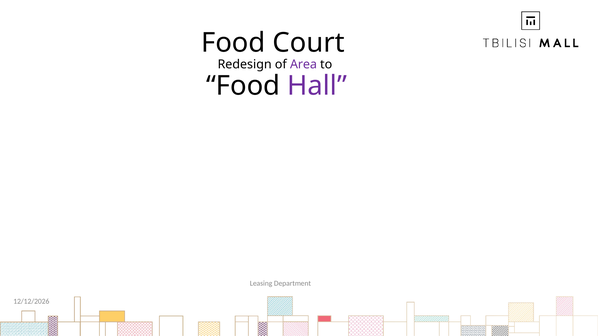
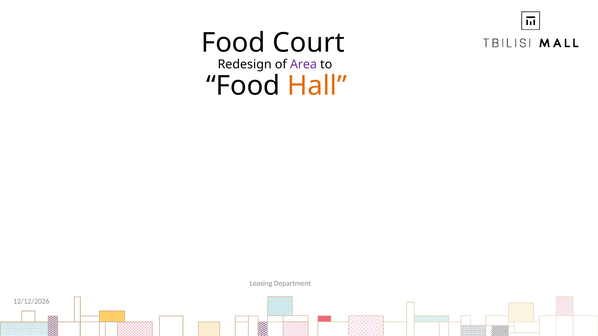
Hall colour: purple -> orange (317, 86)
